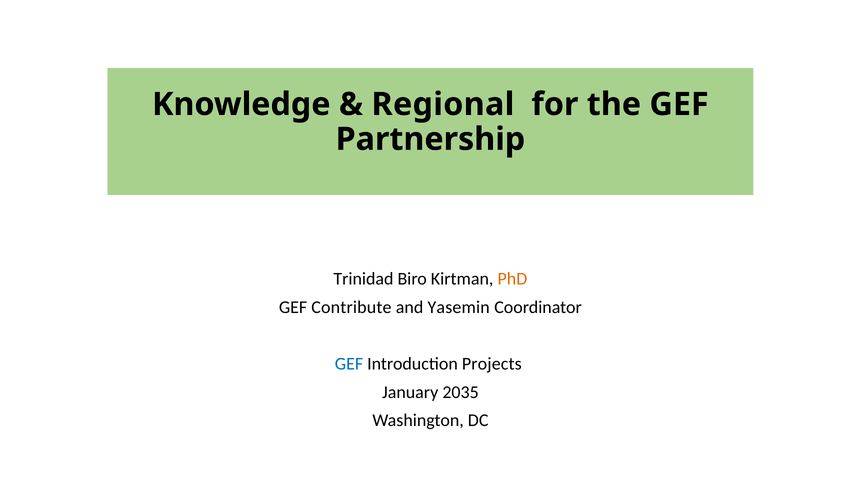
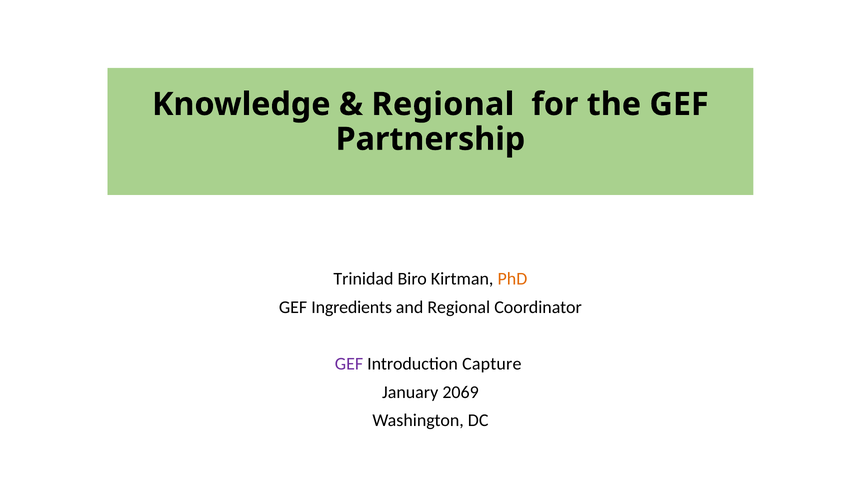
Contribute: Contribute -> Ingredients (352, 307)
and Yasemin: Yasemin -> Regional (459, 307)
GEF colour: blue -> purple (349, 364)
Projects: Projects -> Capture (492, 364)
2035: 2035 -> 2069 (461, 392)
